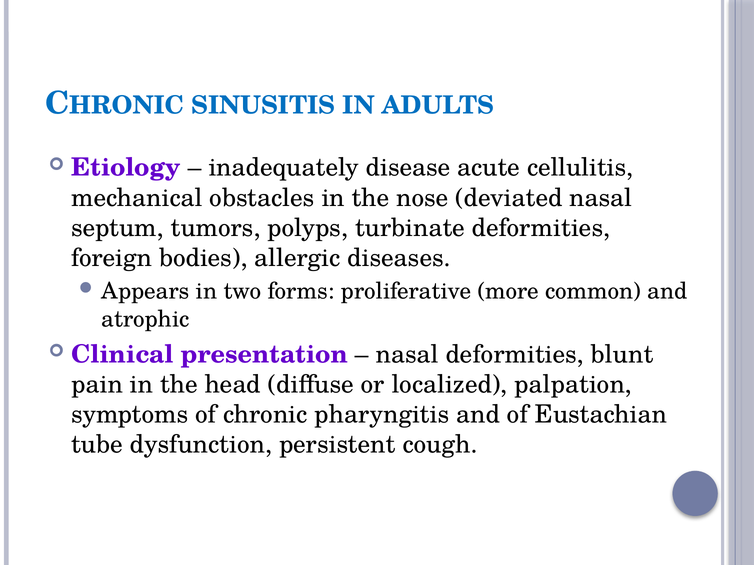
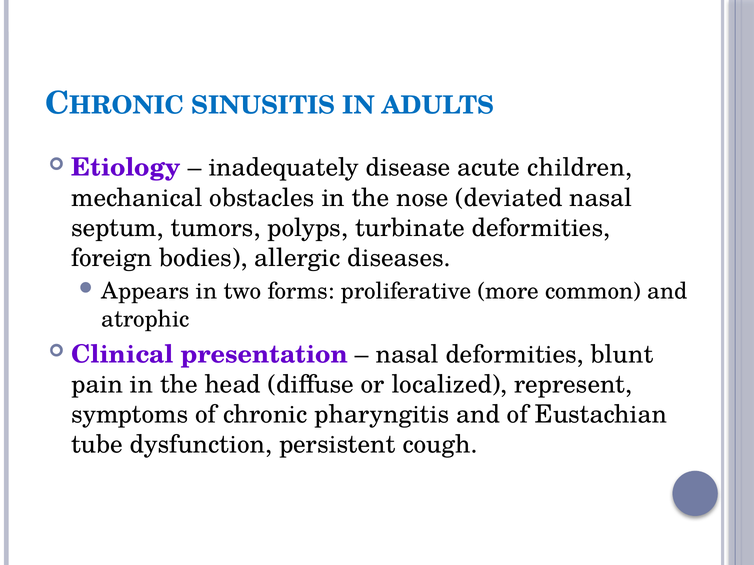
cellulitis: cellulitis -> children (580, 168)
palpation: palpation -> represent (573, 385)
